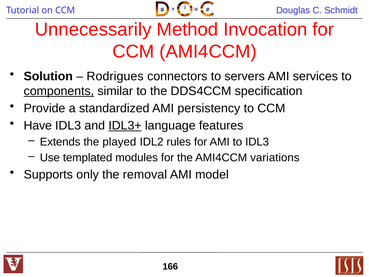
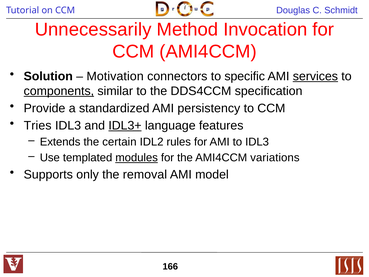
Rodrigues: Rodrigues -> Motivation (115, 76)
servers: servers -> specific (245, 76)
services underline: none -> present (315, 76)
Have: Have -> Tries (38, 126)
played: played -> certain (119, 142)
modules underline: none -> present (137, 158)
